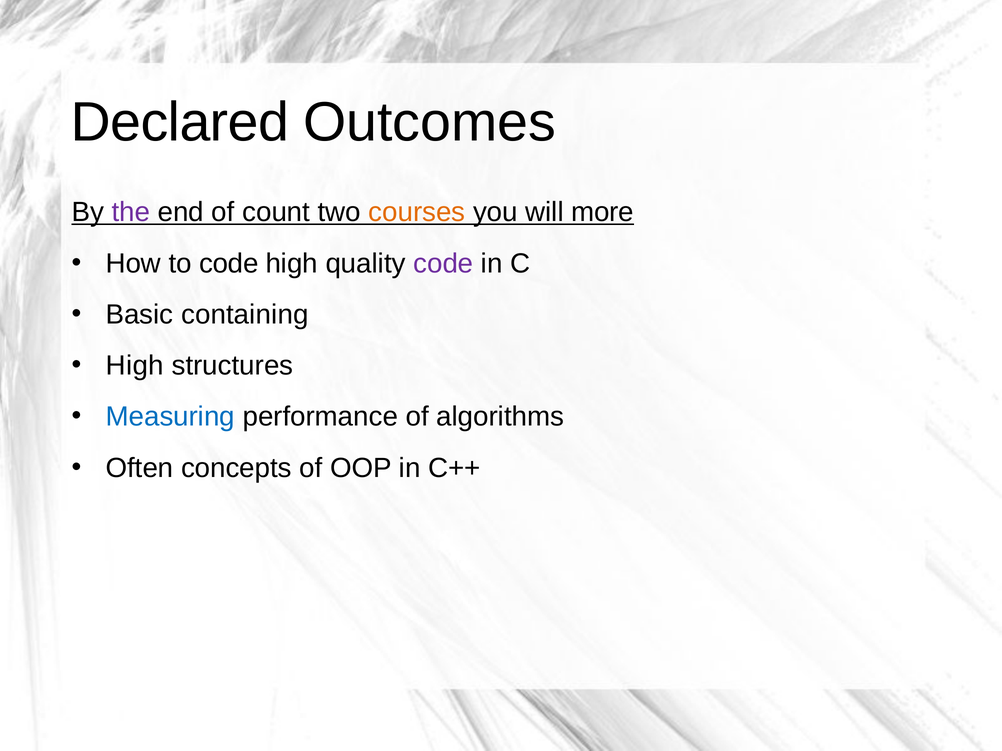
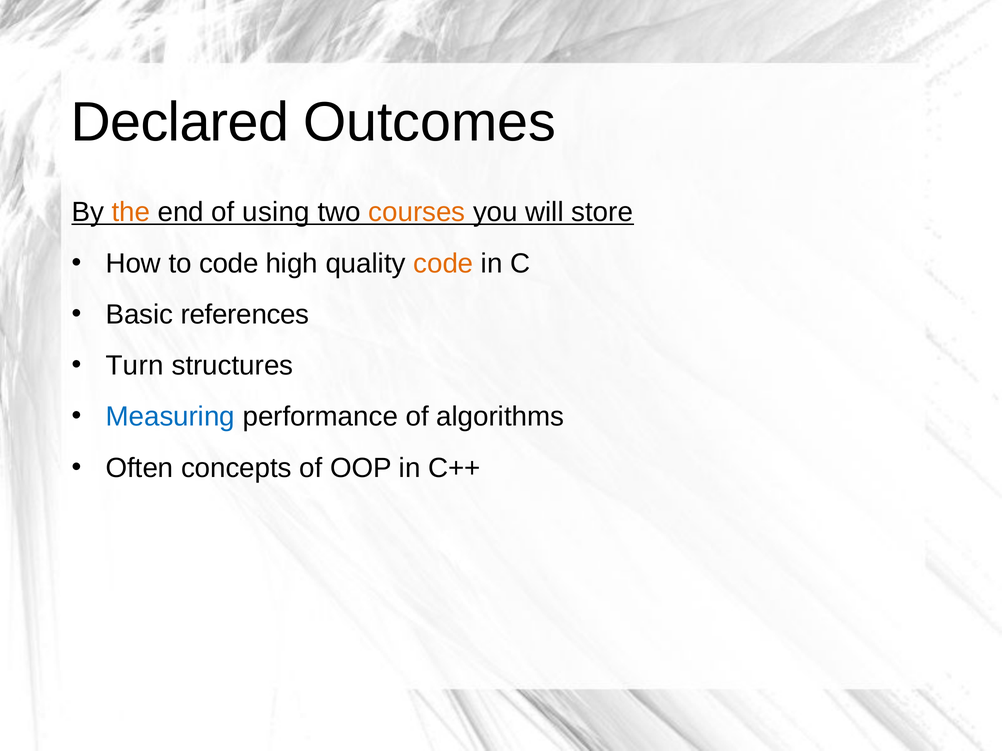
the colour: purple -> orange (131, 212)
count: count -> using (276, 212)
more: more -> store (602, 212)
code colour: purple -> orange (443, 264)
containing: containing -> references (245, 315)
High: High -> Turn (135, 366)
